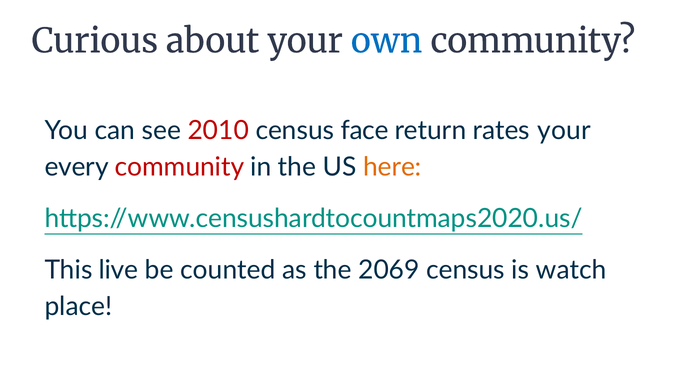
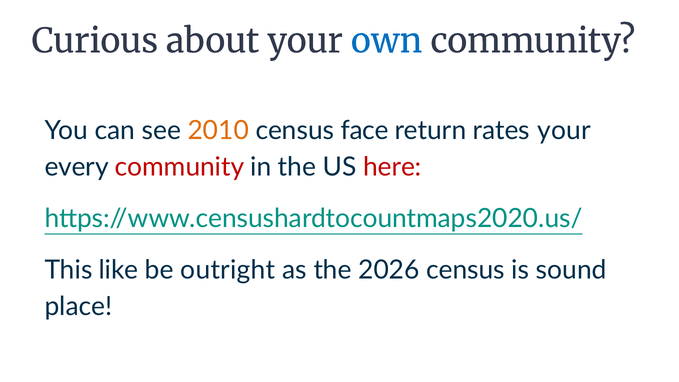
2010 colour: red -> orange (218, 131)
here colour: orange -> red (392, 167)
live: live -> like (118, 270)
counted: counted -> outright (228, 270)
2069: 2069 -> 2026 (389, 270)
watch: watch -> sound (571, 270)
